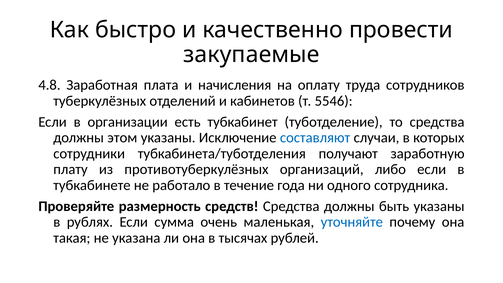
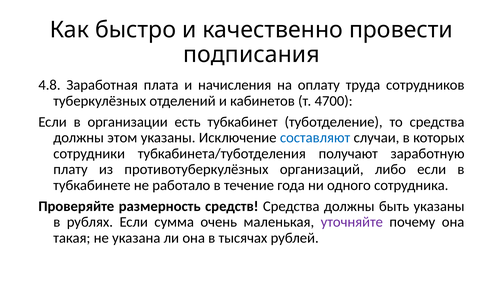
закупаемые: закупаемые -> подписания (251, 55)
5546: 5546 -> 4700 (334, 101)
уточняйте colour: blue -> purple (352, 222)
